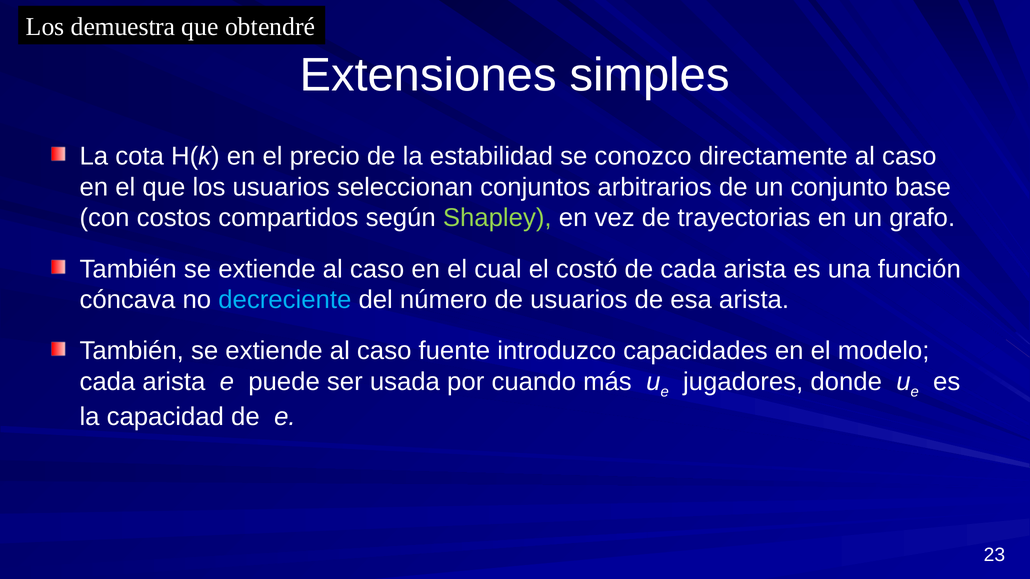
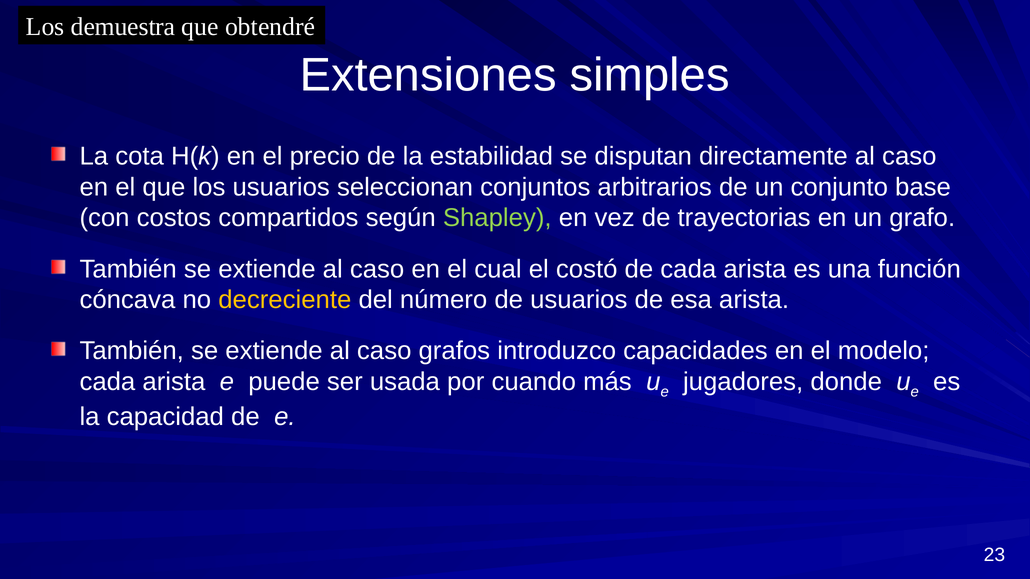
conozco: conozco -> disputan (643, 156)
decreciente colour: light blue -> yellow (285, 300)
fuente: fuente -> grafos (454, 351)
